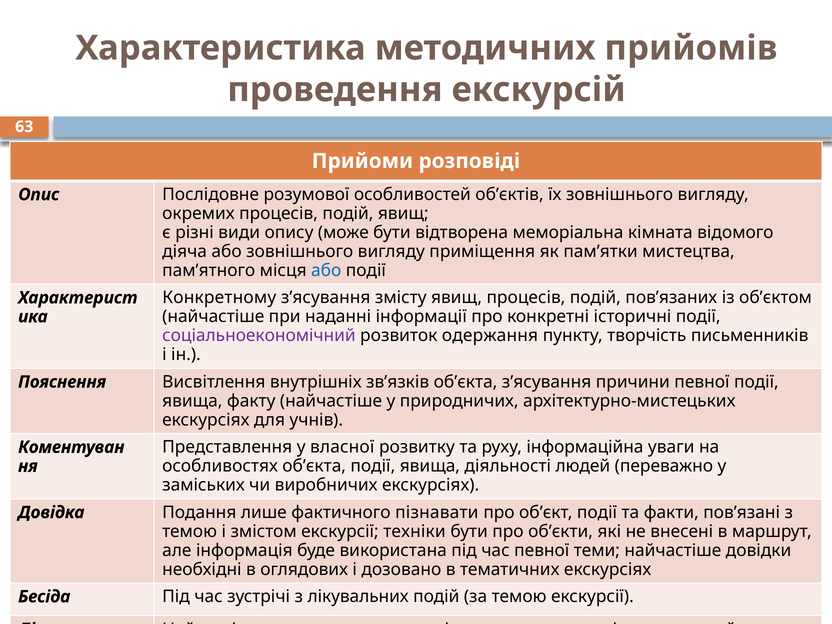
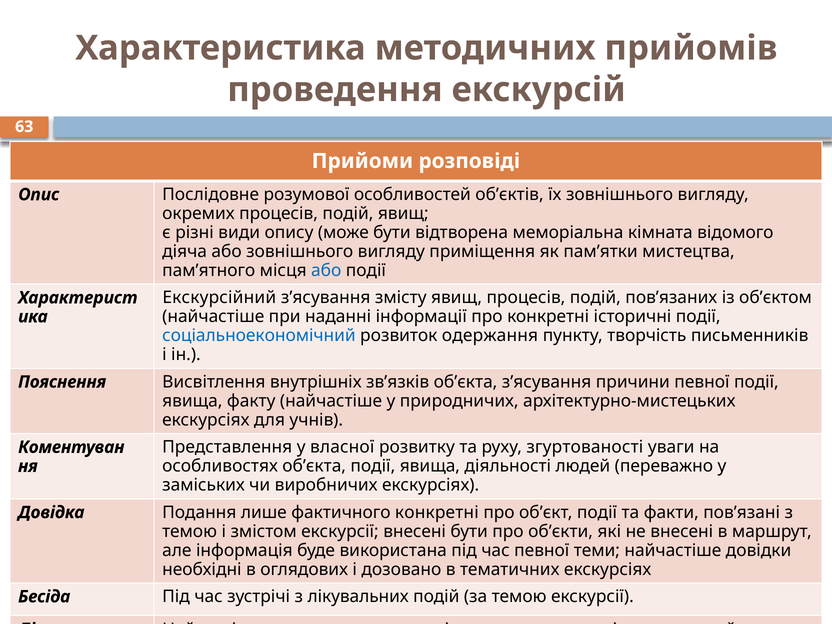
Конкретному: Конкретному -> Екскурсійний (219, 298)
соціальноекономічний colour: purple -> blue (259, 336)
інформаційна: інформаційна -> згуртованості (585, 447)
фактичного пізнавати: пізнавати -> конкретні (437, 512)
екскурсії техніки: техніки -> внесені (415, 531)
